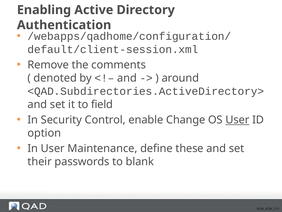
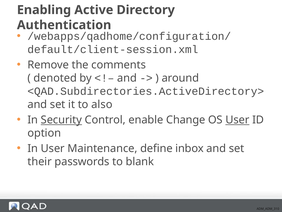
field: field -> also (102, 104)
Security underline: none -> present (61, 120)
these: these -> inbox (190, 148)
